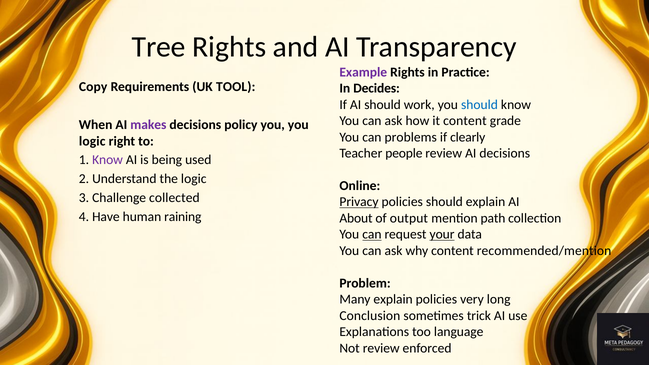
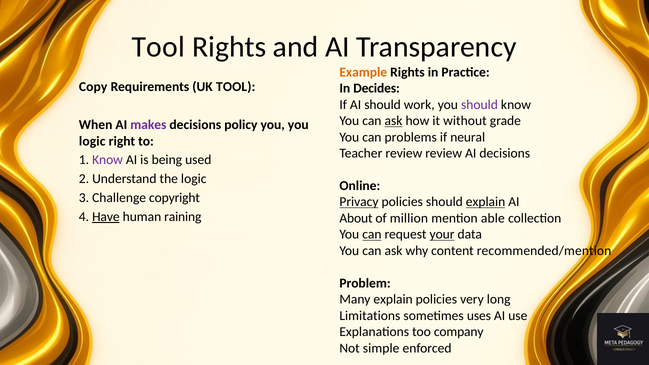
Tree: Tree -> Tool (158, 47)
Example colour: purple -> orange (363, 72)
should colour: blue -> purple (479, 105)
ask underline: none -> present (394, 121)
it content: content -> without (465, 121)
clearly: clearly -> neural (468, 137)
Teacher people: people -> review (404, 153)
collected: collected -> copyright (175, 198)
explain underline: none -> present (486, 202)
Have underline: none -> present (106, 217)
output: output -> million (409, 218)
path: path -> able (493, 218)
Conclusion: Conclusion -> Limitations (370, 316)
trick: trick -> uses (479, 316)
language: language -> company (459, 332)
Not review: review -> simple (381, 348)
